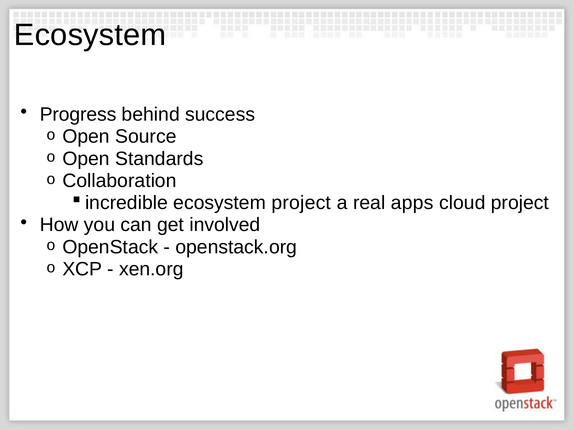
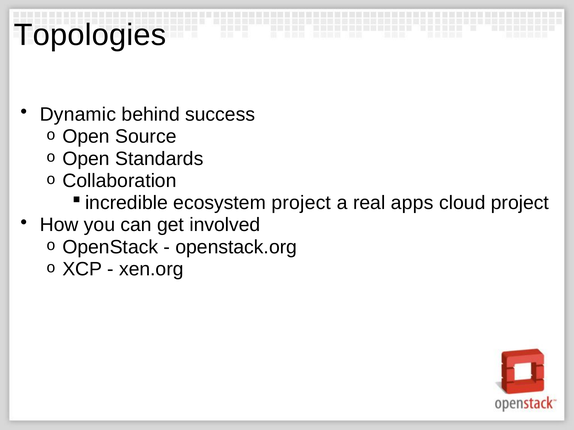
Ecosystem: Ecosystem -> Topologies (90, 35)
Progress: Progress -> Dynamic (78, 115)
